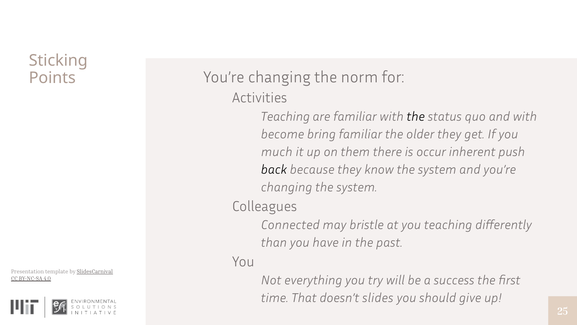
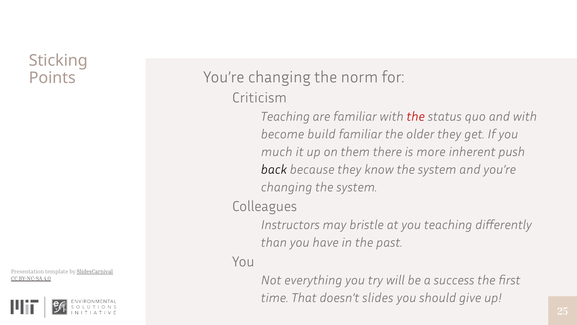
Activities: Activities -> Criticism (259, 98)
the colour: black -> red (416, 116)
bring: bring -> build (321, 134)
occur: occur -> more (431, 152)
Connected: Connected -> Instructors (290, 225)
